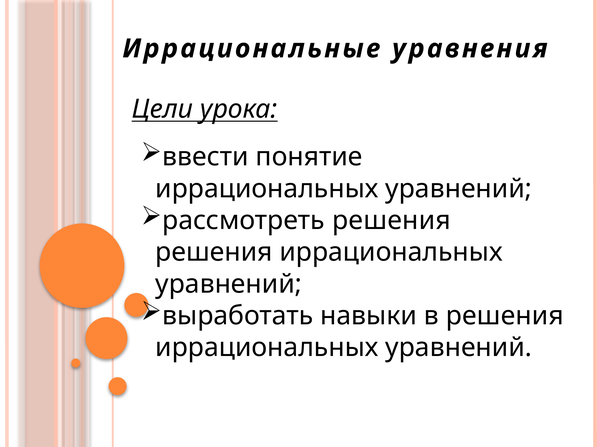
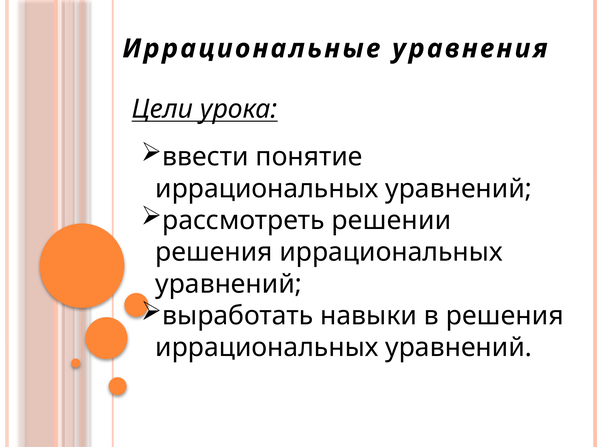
рассмотреть решения: решения -> решении (391, 221)
